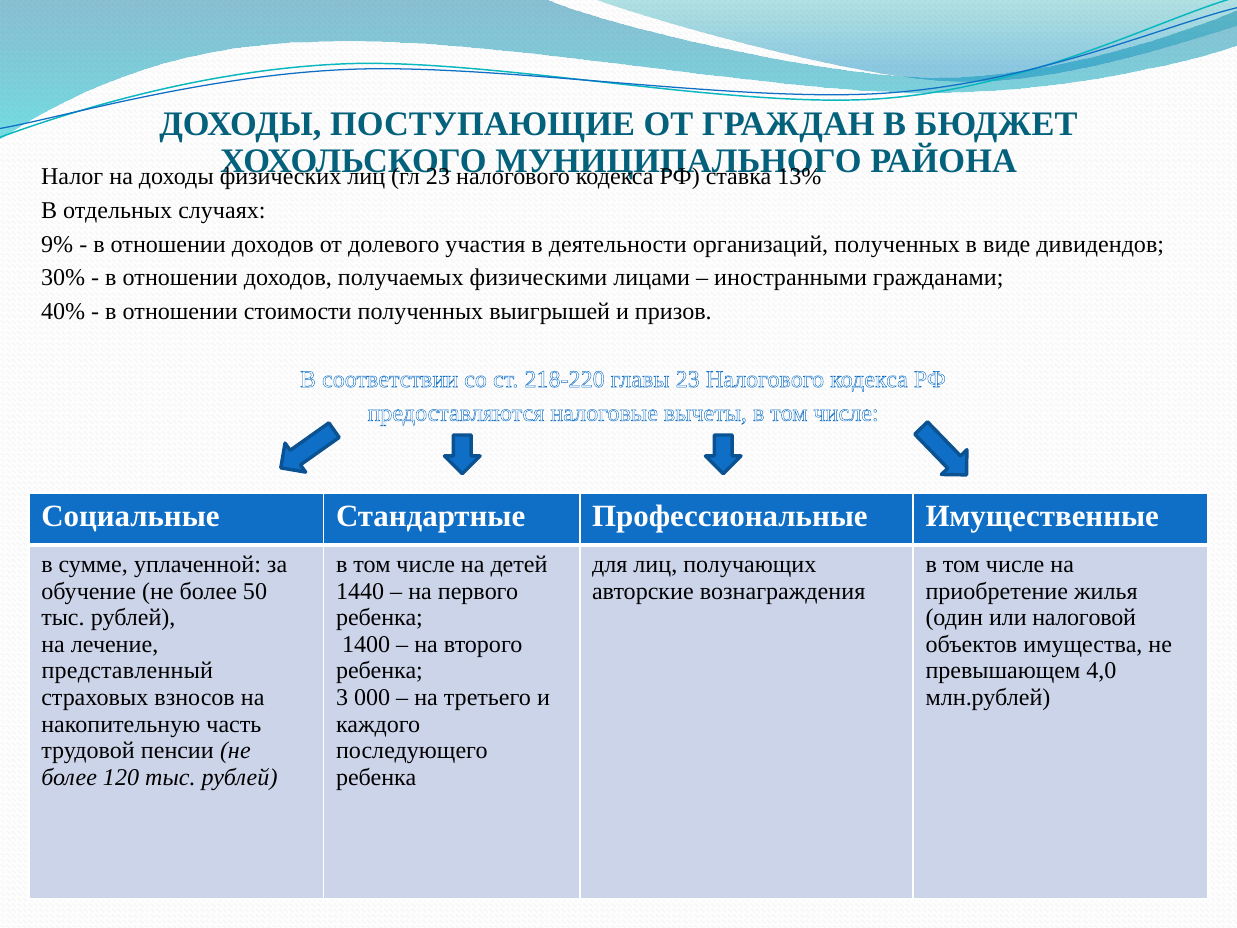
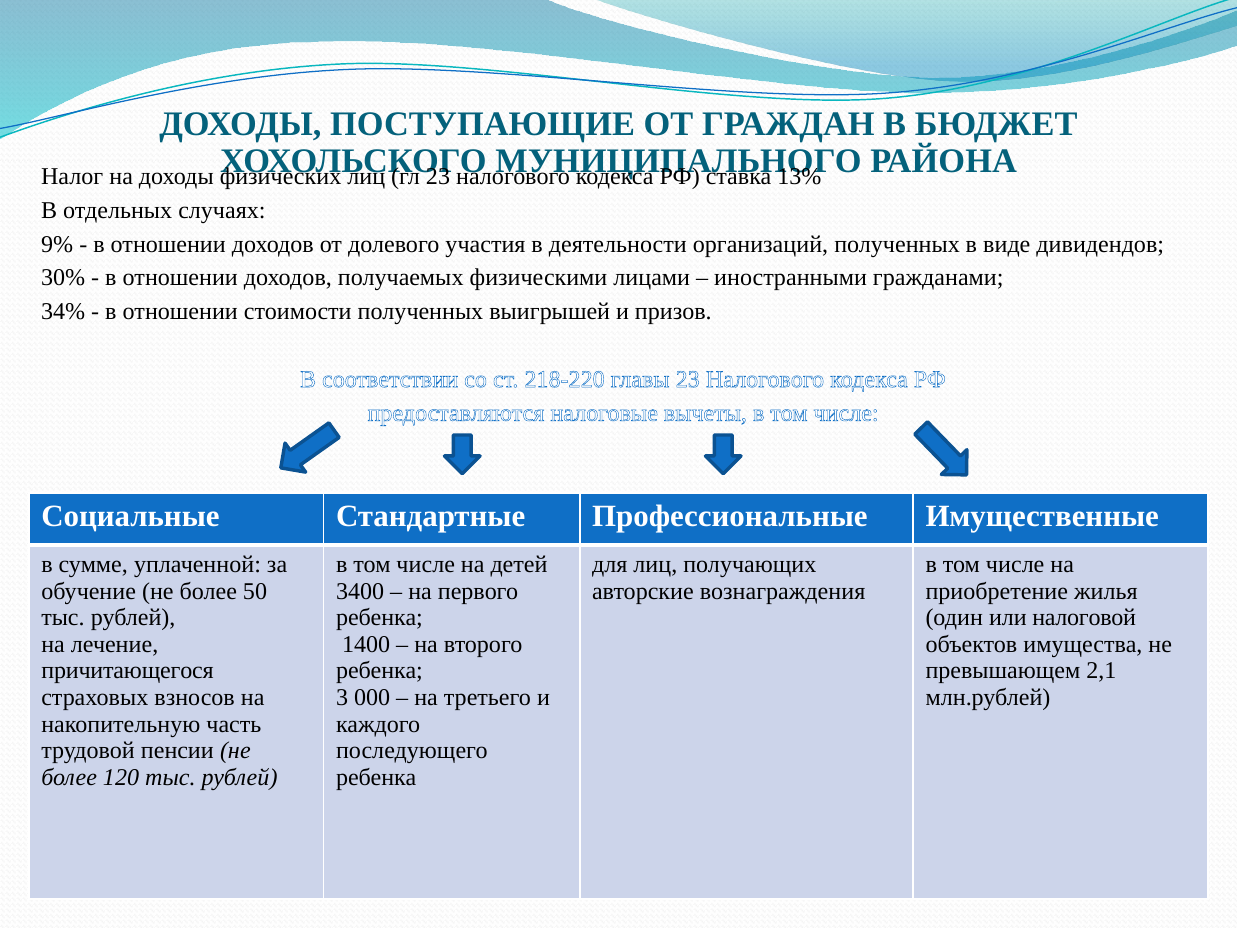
40%: 40% -> 34% (63, 312)
1440: 1440 -> 3400 (360, 591)
представленный: представленный -> причитающегося (127, 671)
4,0: 4,0 -> 2,1 (1101, 671)
